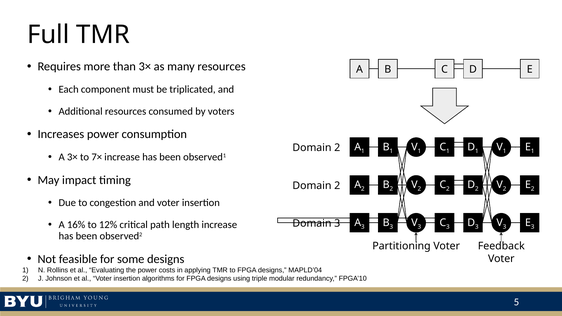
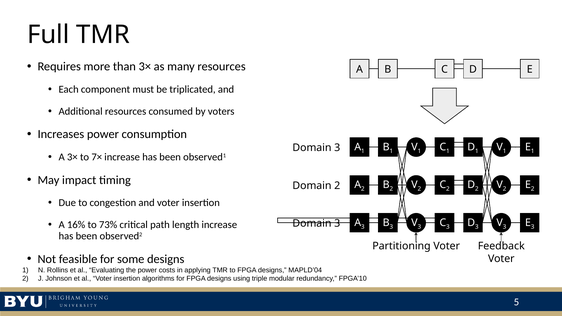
2: 2 -> 3 (337, 148)
12%: 12% -> 73% (108, 225)
